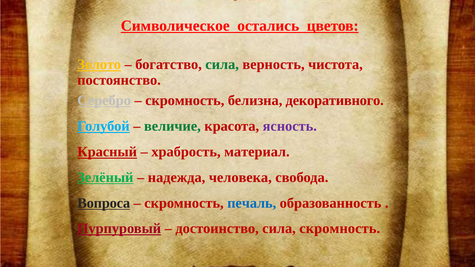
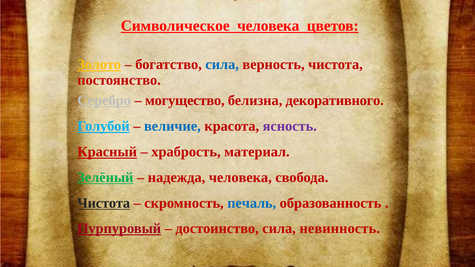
Символическое остались: остались -> человека (268, 26)
сила colour: green -> blue (222, 65)
скромность: скромность -> могущество (185, 100)
величие colour: green -> blue (172, 126)
Вопроса: Вопроса -> Чистота (104, 203)
сила скромность: скромность -> невинность (340, 229)
